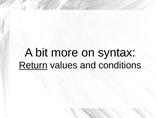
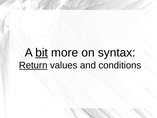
bit underline: none -> present (42, 53)
